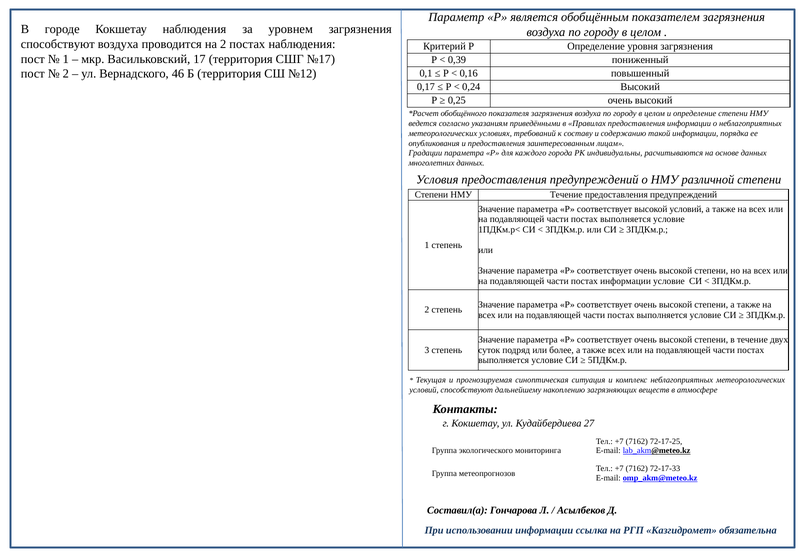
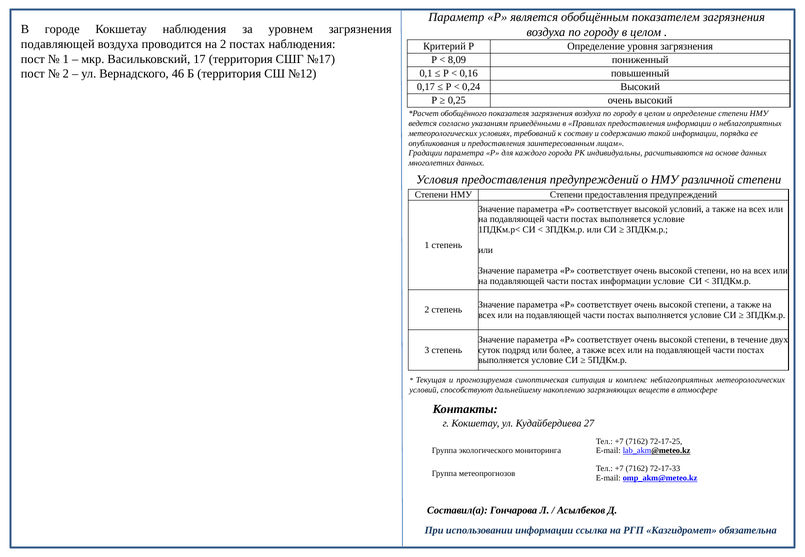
способствуют: способствуют -> подавляющей (58, 44)
0,39: 0,39 -> 8,09 (457, 60)
НМУ Течение: Течение -> Степени (566, 195)
